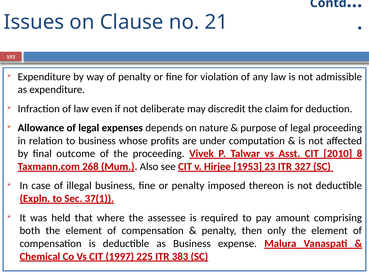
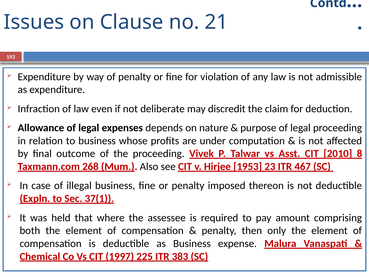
327: 327 -> 467 (303, 166)
